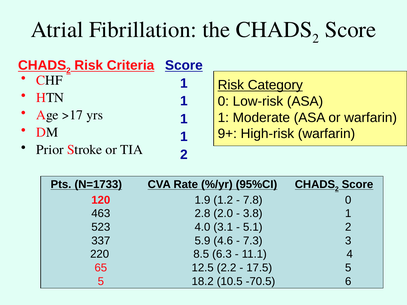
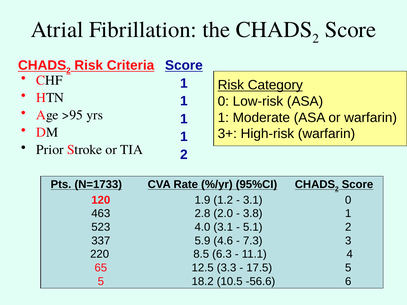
>17: >17 -> >95 (72, 115)
9+: 9+ -> 3+ (227, 134)
7.8: 7.8 -> 3.1 (253, 200)
2.2: 2.2 -> 3.3 (227, 268)
-70.5: -70.5 -> -56.6 (261, 282)
